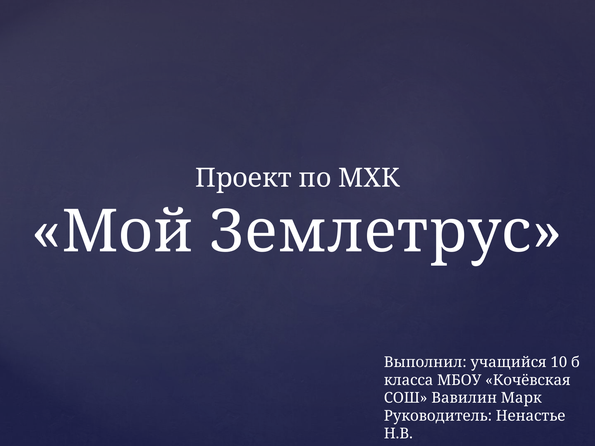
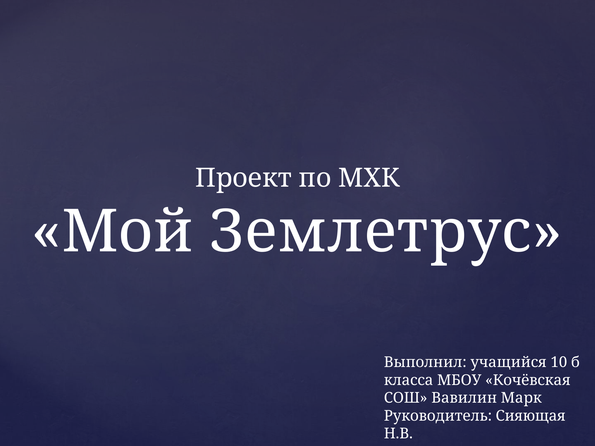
Ненастье: Ненастье -> Сияющая (531, 416)
